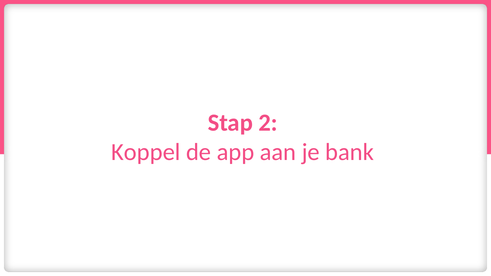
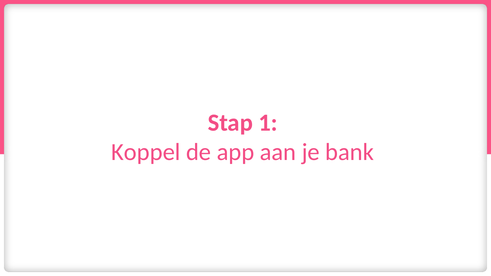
2: 2 -> 1 (268, 123)
